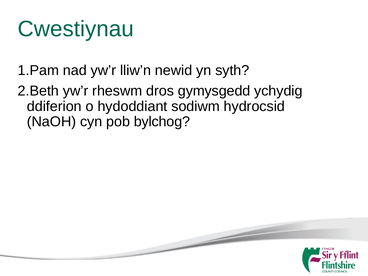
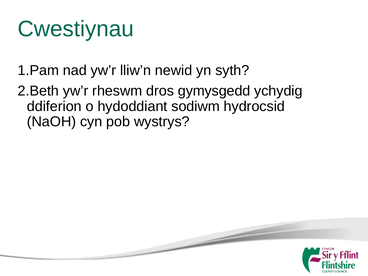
bylchog: bylchog -> wystrys (162, 122)
